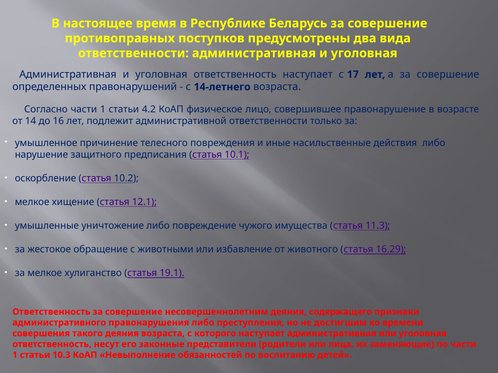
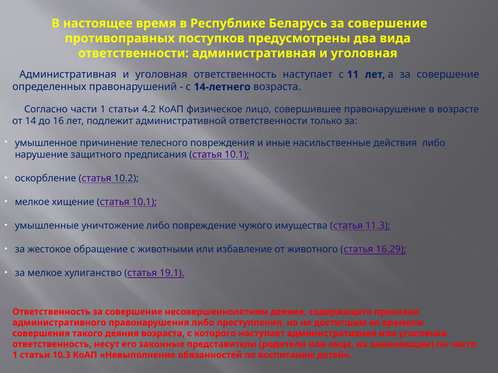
17: 17 -> 11 (353, 75)
хищение статья 12.1: 12.1 -> 10.1 (144, 202)
